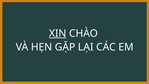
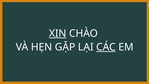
CÁC underline: none -> present (106, 47)
